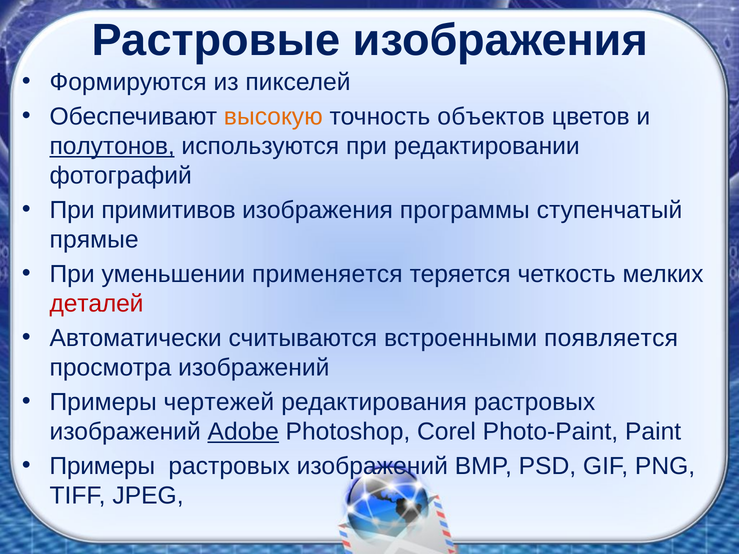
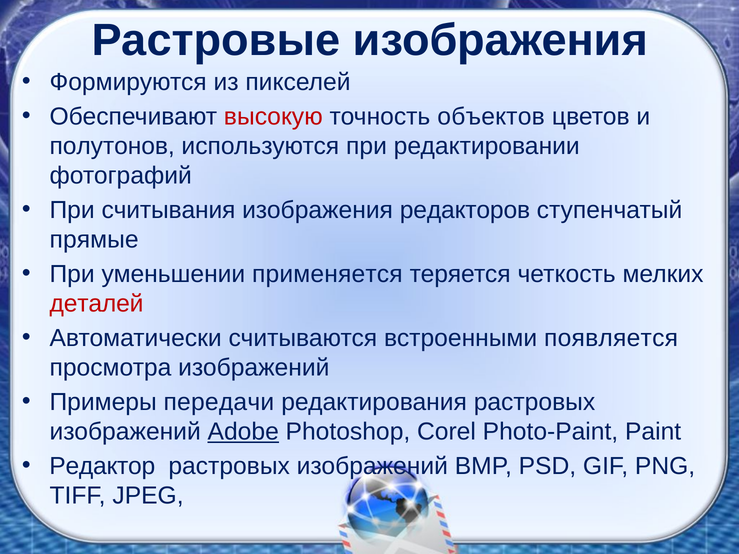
высокую colour: orange -> red (273, 117)
полутонов underline: present -> none (112, 146)
примитивов: примитивов -> считывания (168, 210)
программы: программы -> редакторов (465, 210)
чертежей: чертежей -> передачи (219, 402)
Примеры: Примеры -> Редактор (102, 466)
